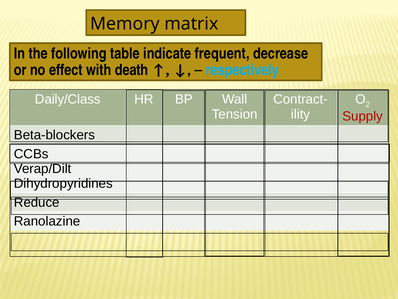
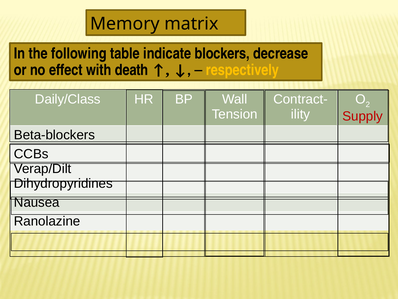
frequent: frequent -> blockers (222, 53)
respectively colour: light blue -> yellow (242, 70)
Reduce: Reduce -> Nausea (37, 202)
